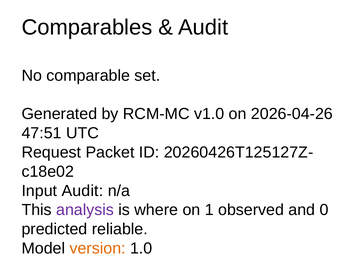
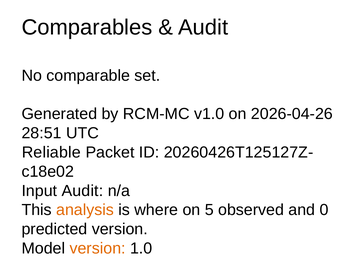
47:51: 47:51 -> 28:51 (42, 133)
Request: Request -> Reliable (51, 152)
analysis colour: purple -> orange (85, 210)
1: 1 -> 5 (209, 210)
predicted reliable: reliable -> version (120, 229)
